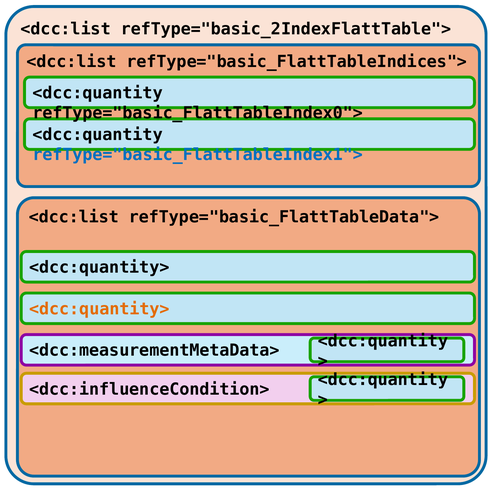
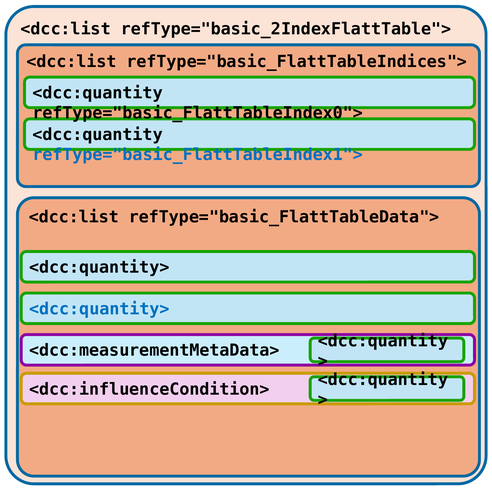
<dcc:quantity> colour: orange -> blue (99, 309)
